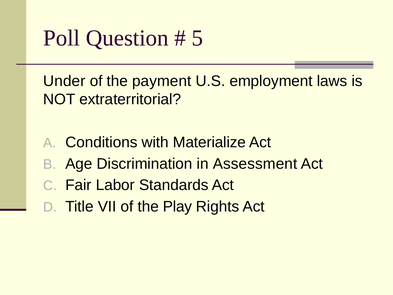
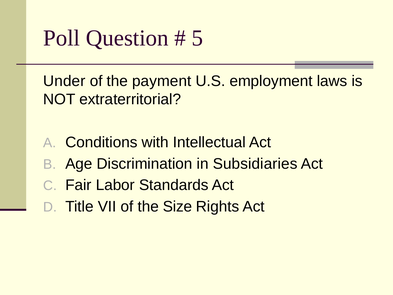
Materialize: Materialize -> Intellectual (209, 142)
Assessment: Assessment -> Subsidiaries (255, 164)
Play: Play -> Size (177, 206)
